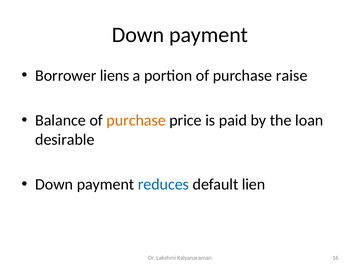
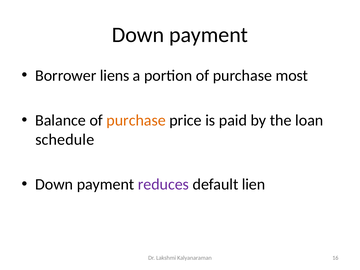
raise: raise -> most (292, 76)
desirable: desirable -> schedule (65, 140)
reduces colour: blue -> purple (163, 184)
